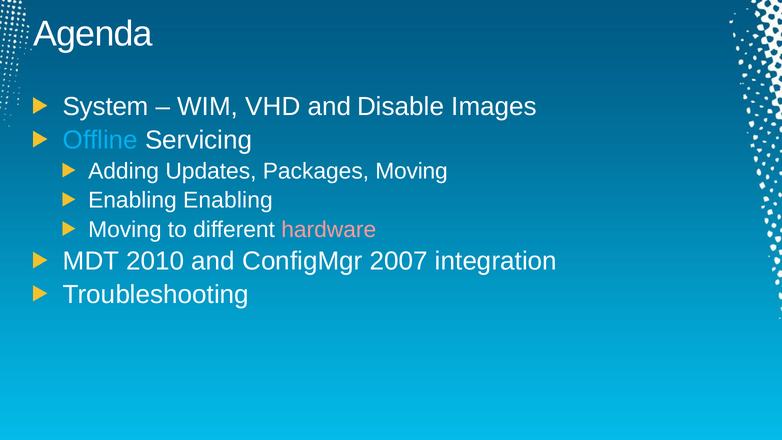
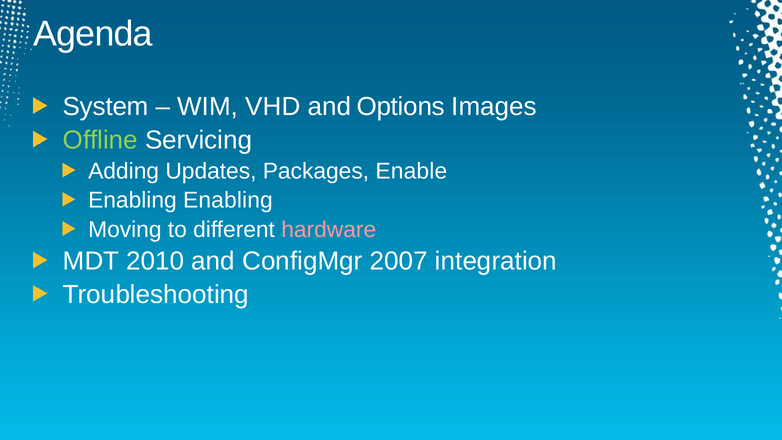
Disable: Disable -> Options (401, 107)
Offline colour: light blue -> light green (100, 140)
Packages Moving: Moving -> Enable (411, 171)
